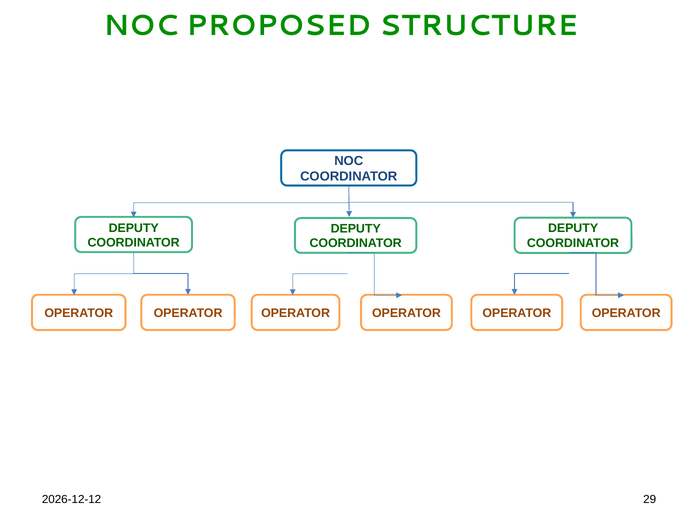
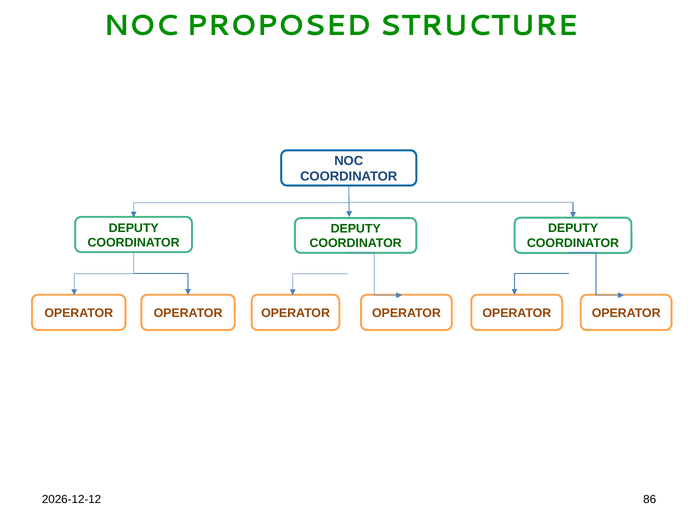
29: 29 -> 86 (650, 500)
